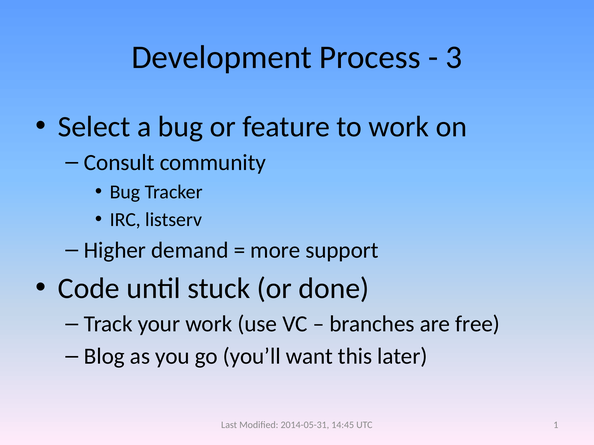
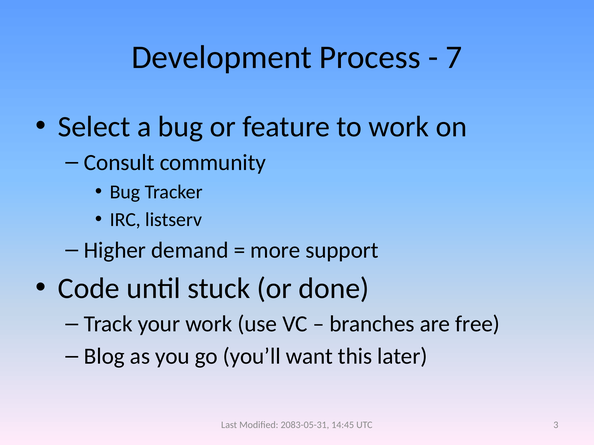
3: 3 -> 7 (454, 57)
2014-05-31: 2014-05-31 -> 2083-05-31 (305, 425)
1: 1 -> 3 (556, 425)
